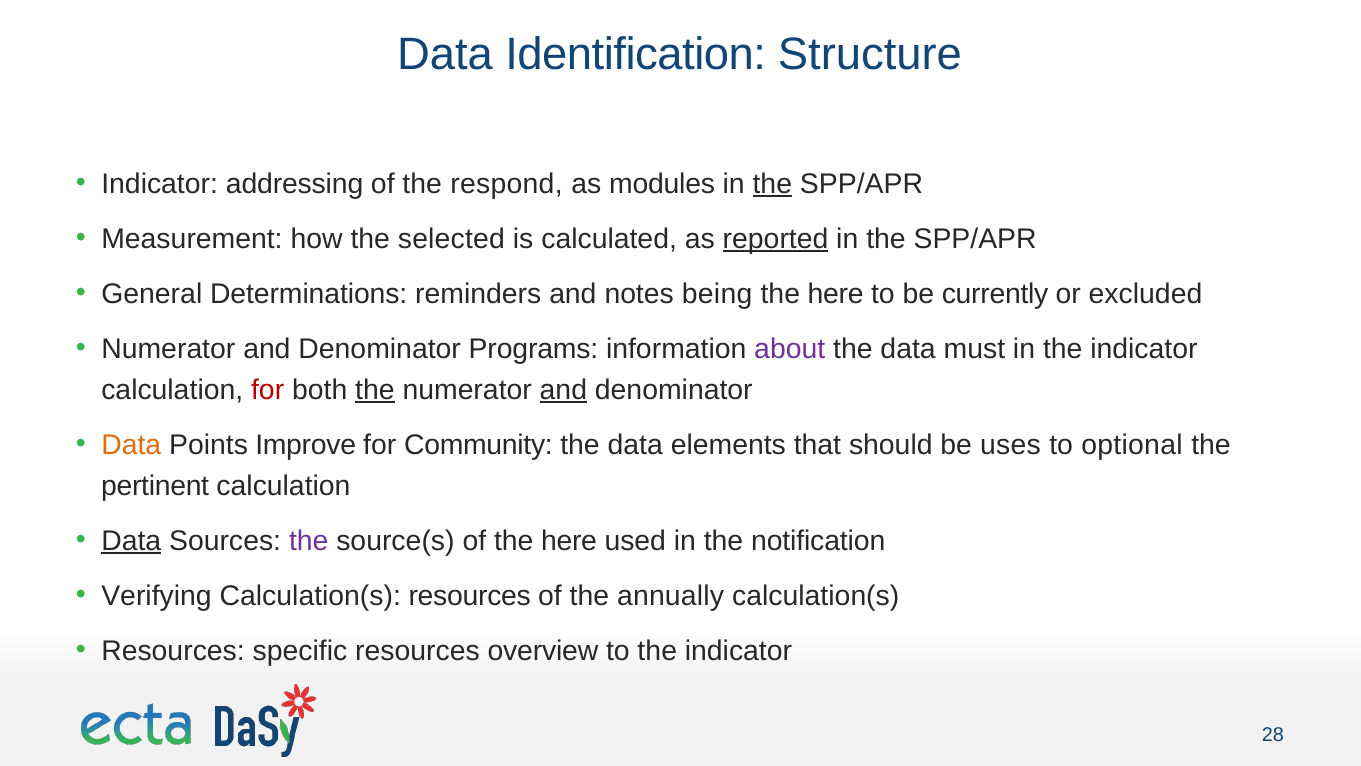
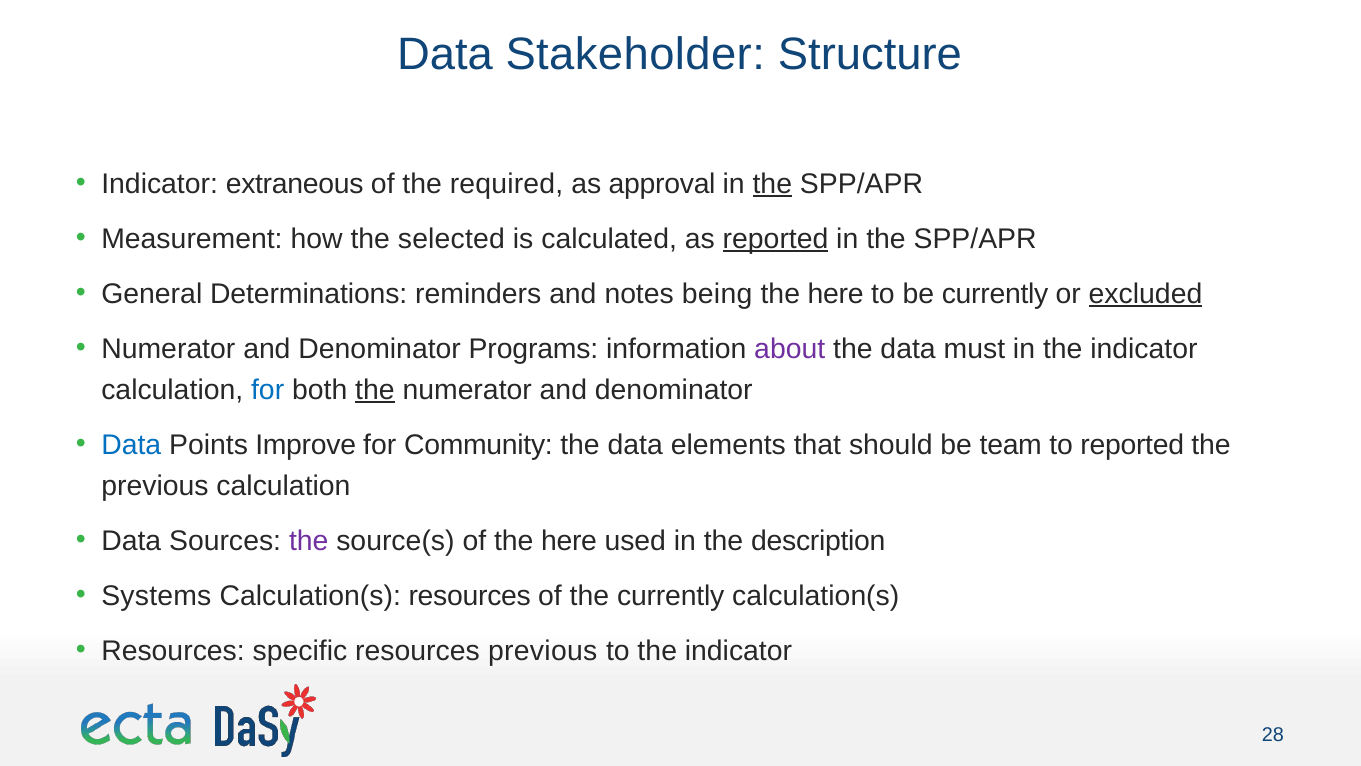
Identification: Identification -> Stakeholder (635, 55)
addressing: addressing -> extraneous (295, 184)
respond: respond -> required (507, 184)
modules: modules -> approval (662, 184)
excluded underline: none -> present (1146, 294)
for colour: red -> blue (268, 390)
and underline: present -> none (563, 390)
Data colour: orange -> blue (131, 445)
uses: uses -> team (1011, 445)
to optional: optional -> reported (1132, 445)
pertinent: pertinent -> previous (155, 486)
Data underline: present -> none (131, 541)
notification: notification -> description (818, 541)
Verifying: Verifying -> Systems (156, 596)
the annually: annually -> currently (671, 596)
resources overview: overview -> previous (543, 651)
